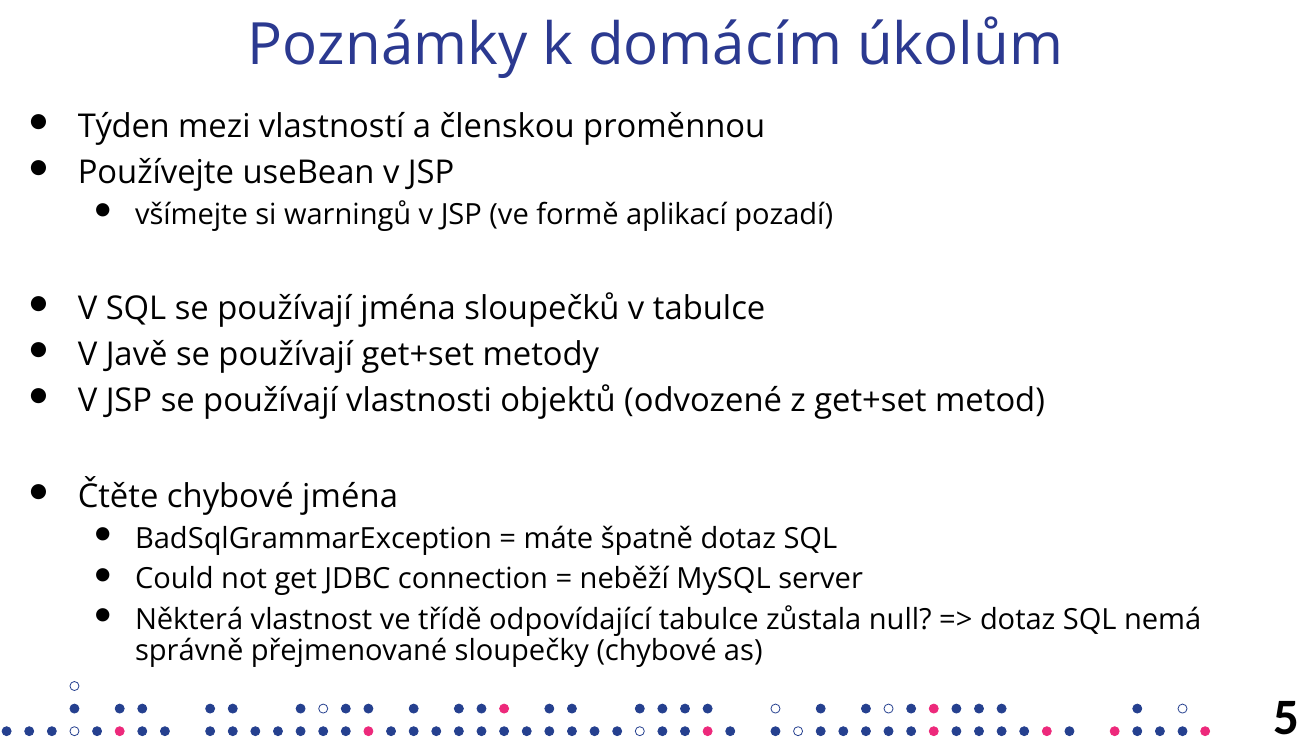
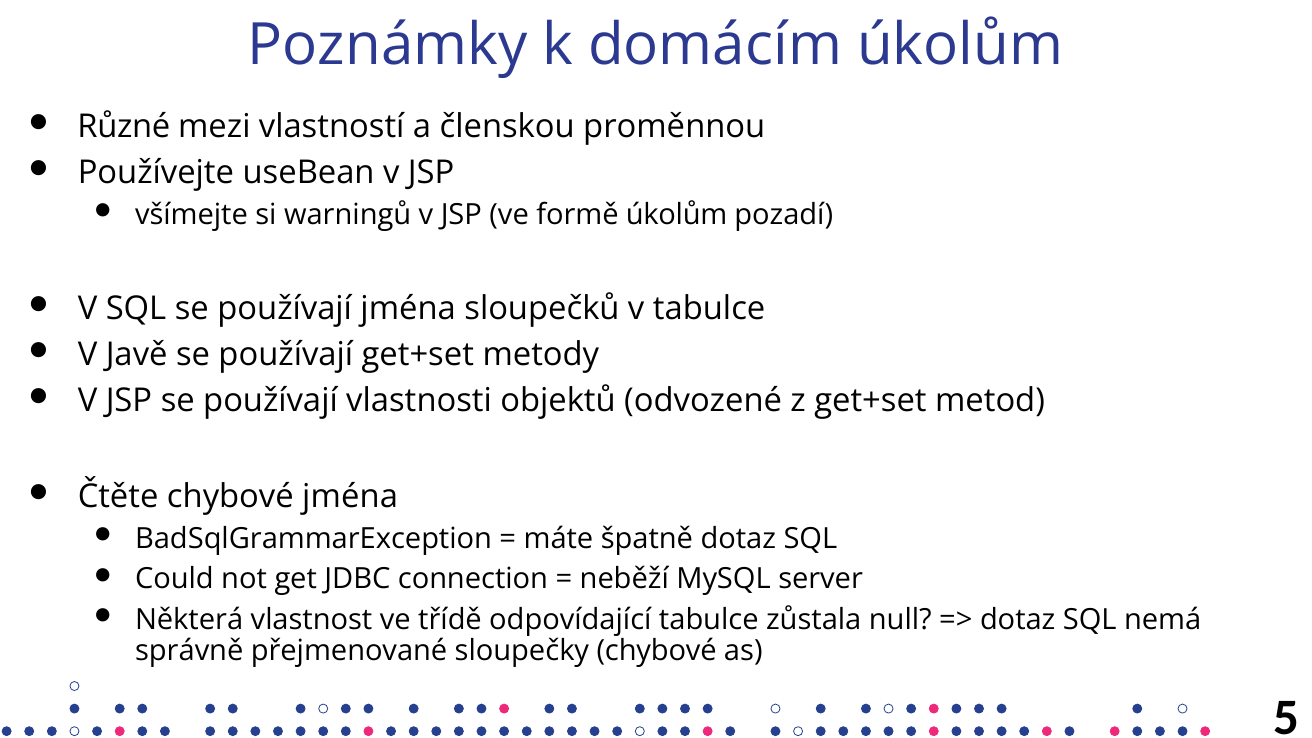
Týden: Týden -> Různé (124, 126)
formě aplikací: aplikací -> úkolům (677, 214)
